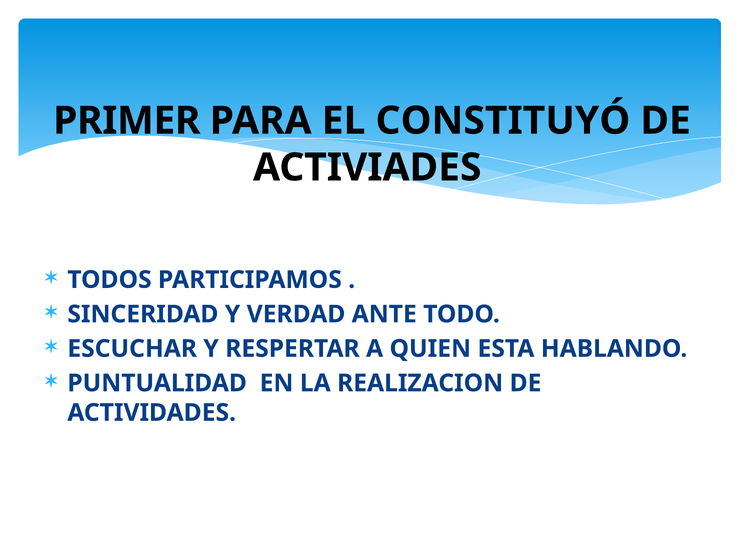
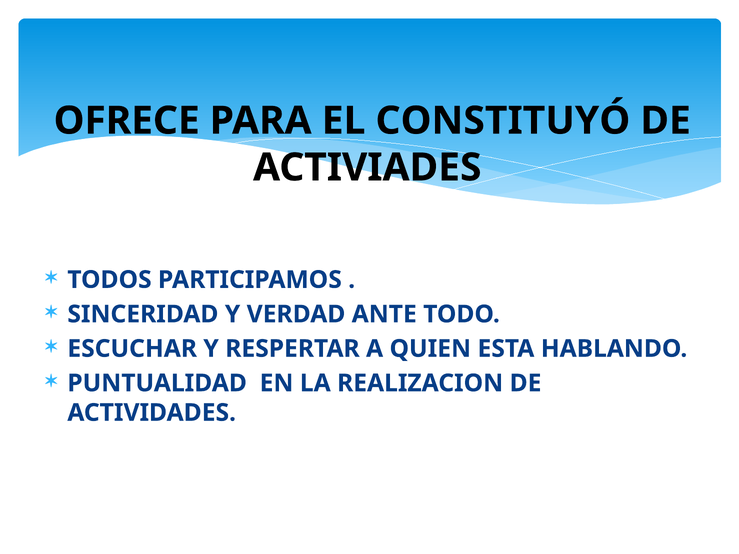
PRIMER: PRIMER -> OFRECE (127, 121)
